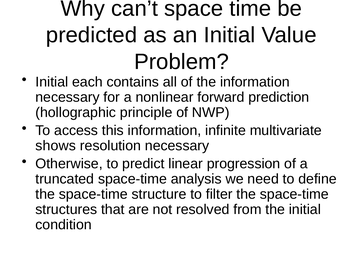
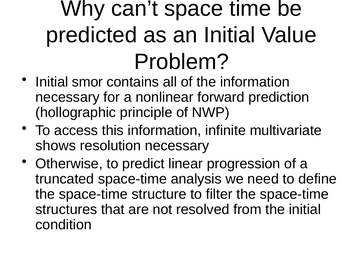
each: each -> smor (87, 82)
